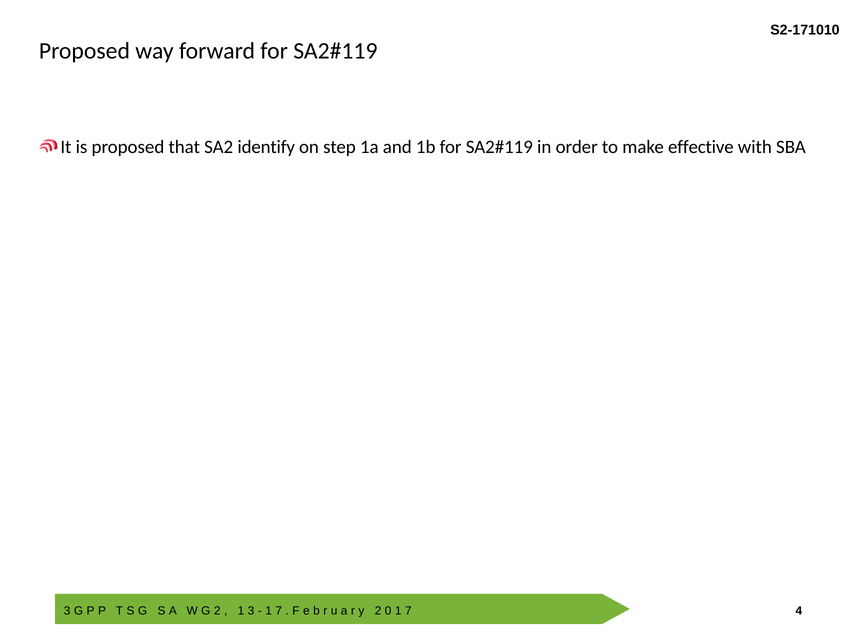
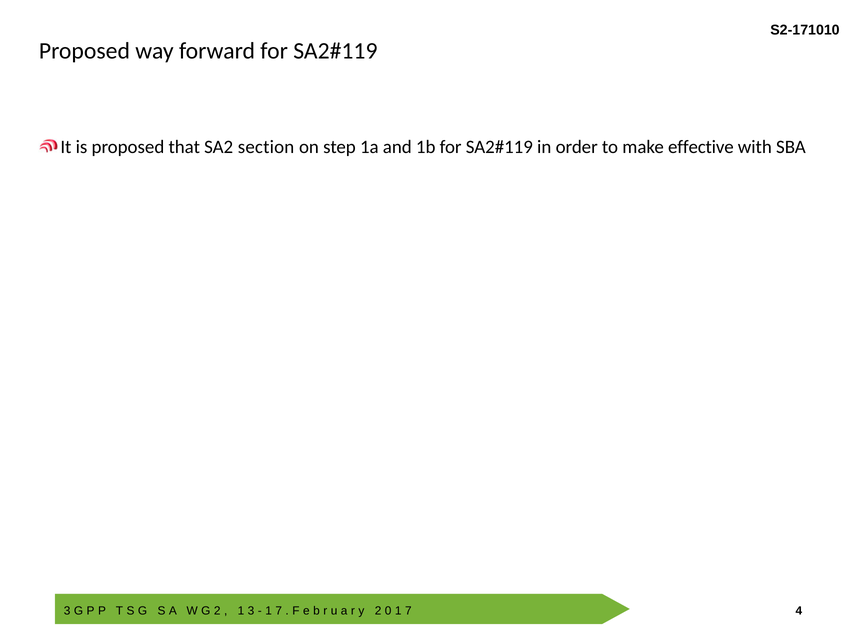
identify: identify -> section (266, 147)
